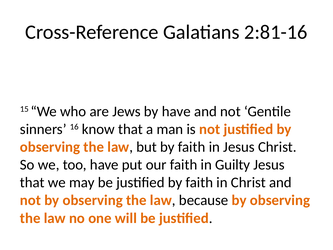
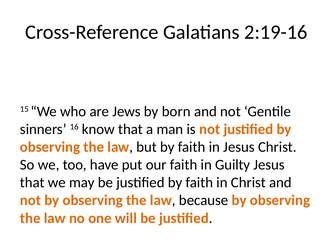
2:81-16: 2:81-16 -> 2:19-16 (276, 32)
by have: have -> born (176, 111)
